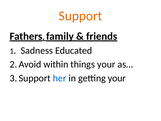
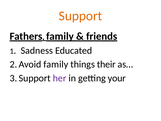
within: within -> family (56, 64)
things your: your -> their (106, 64)
her colour: blue -> purple (60, 78)
